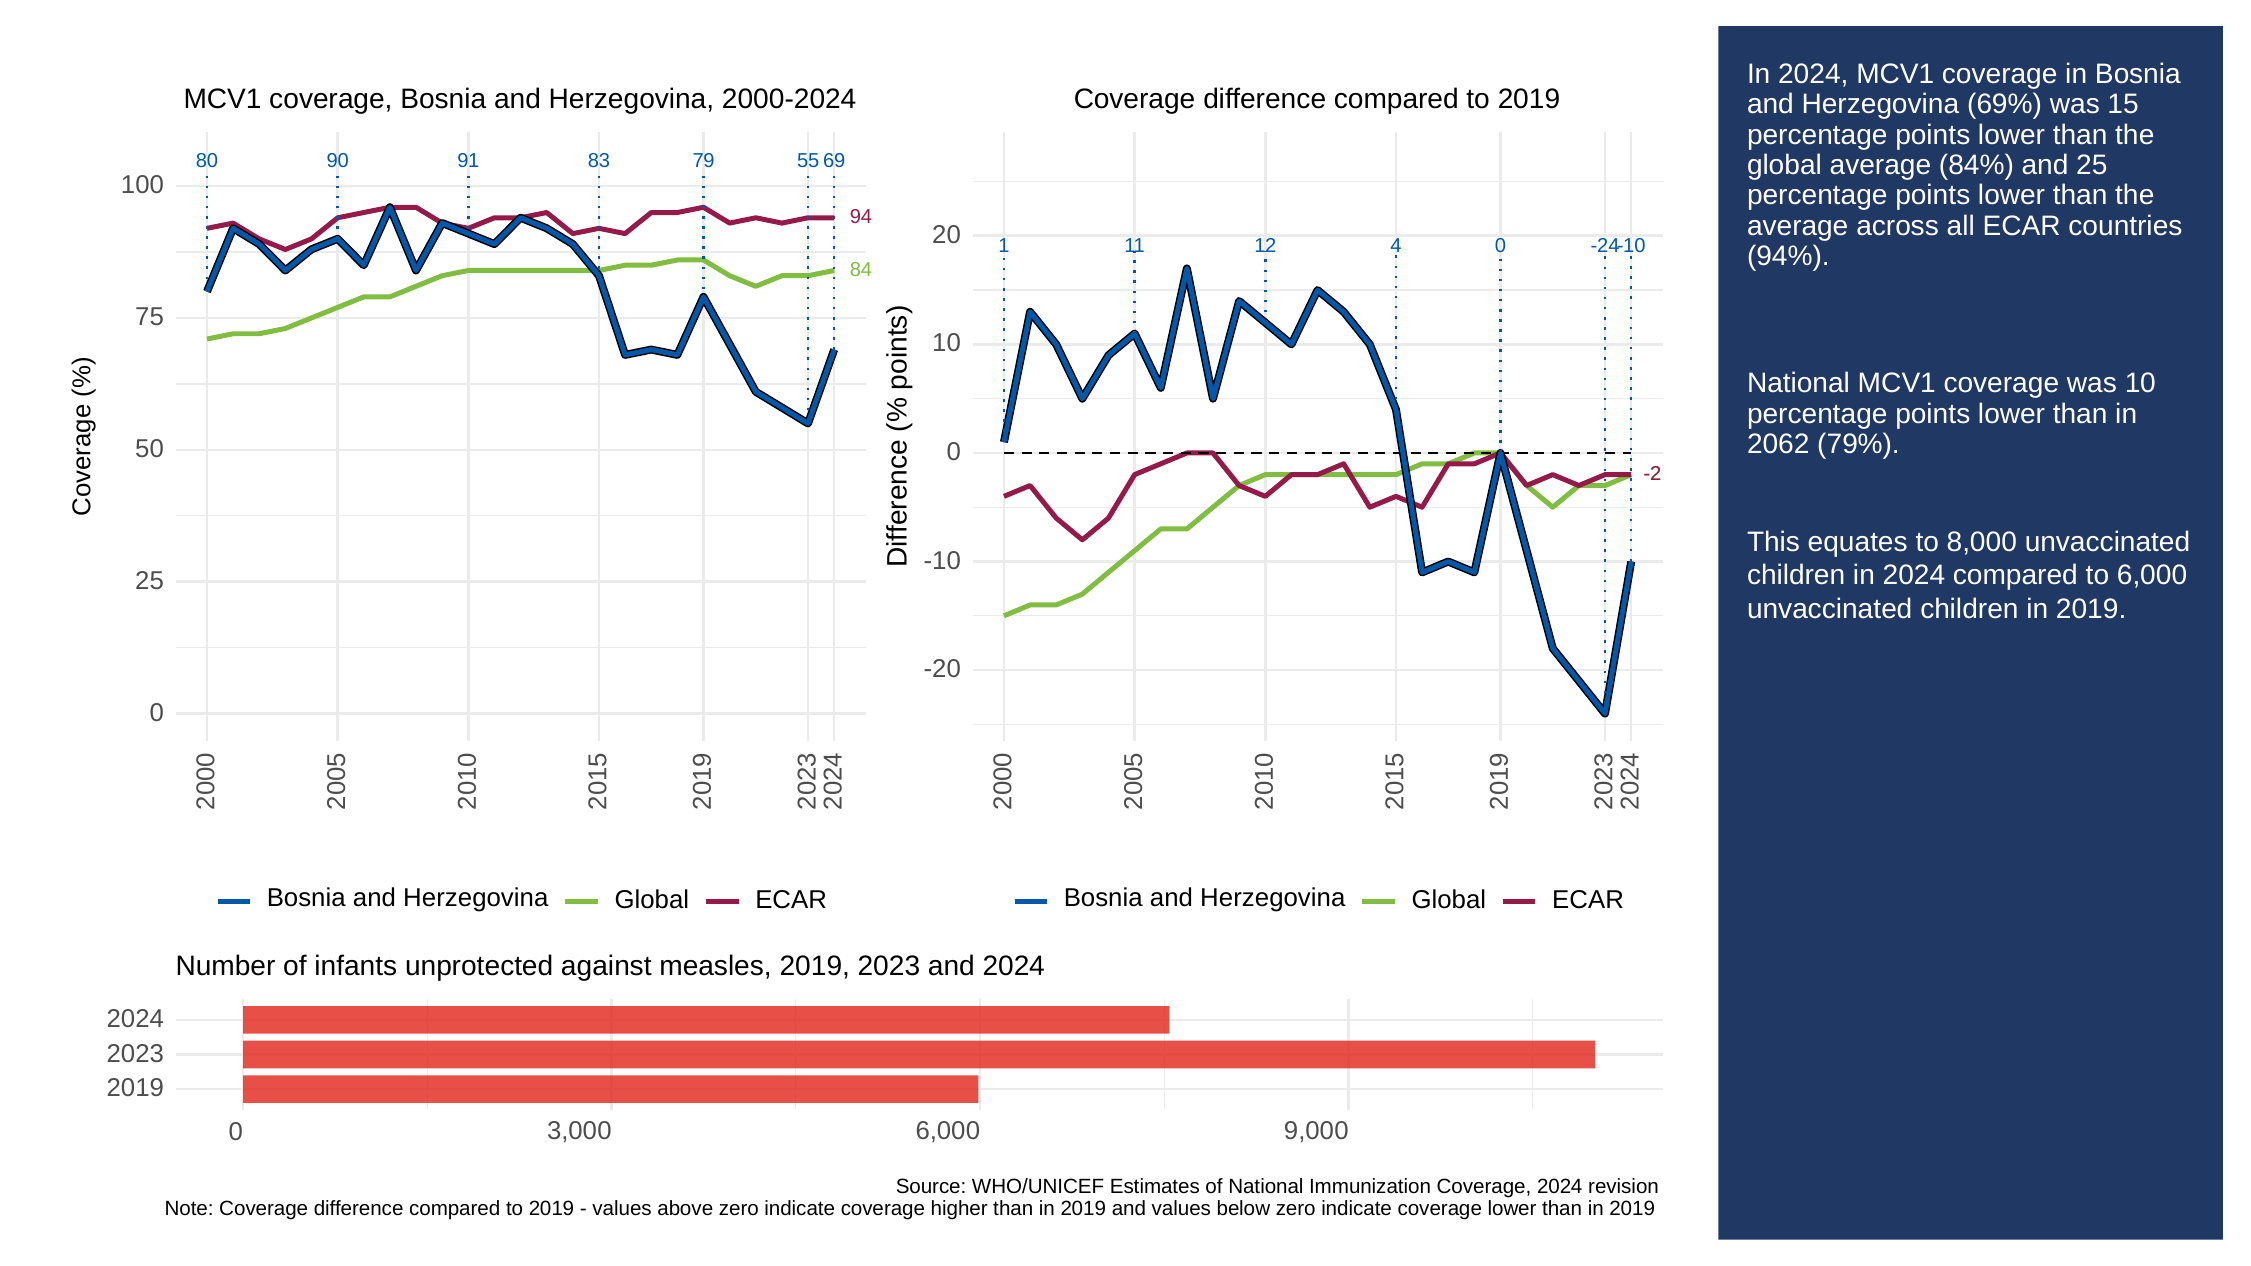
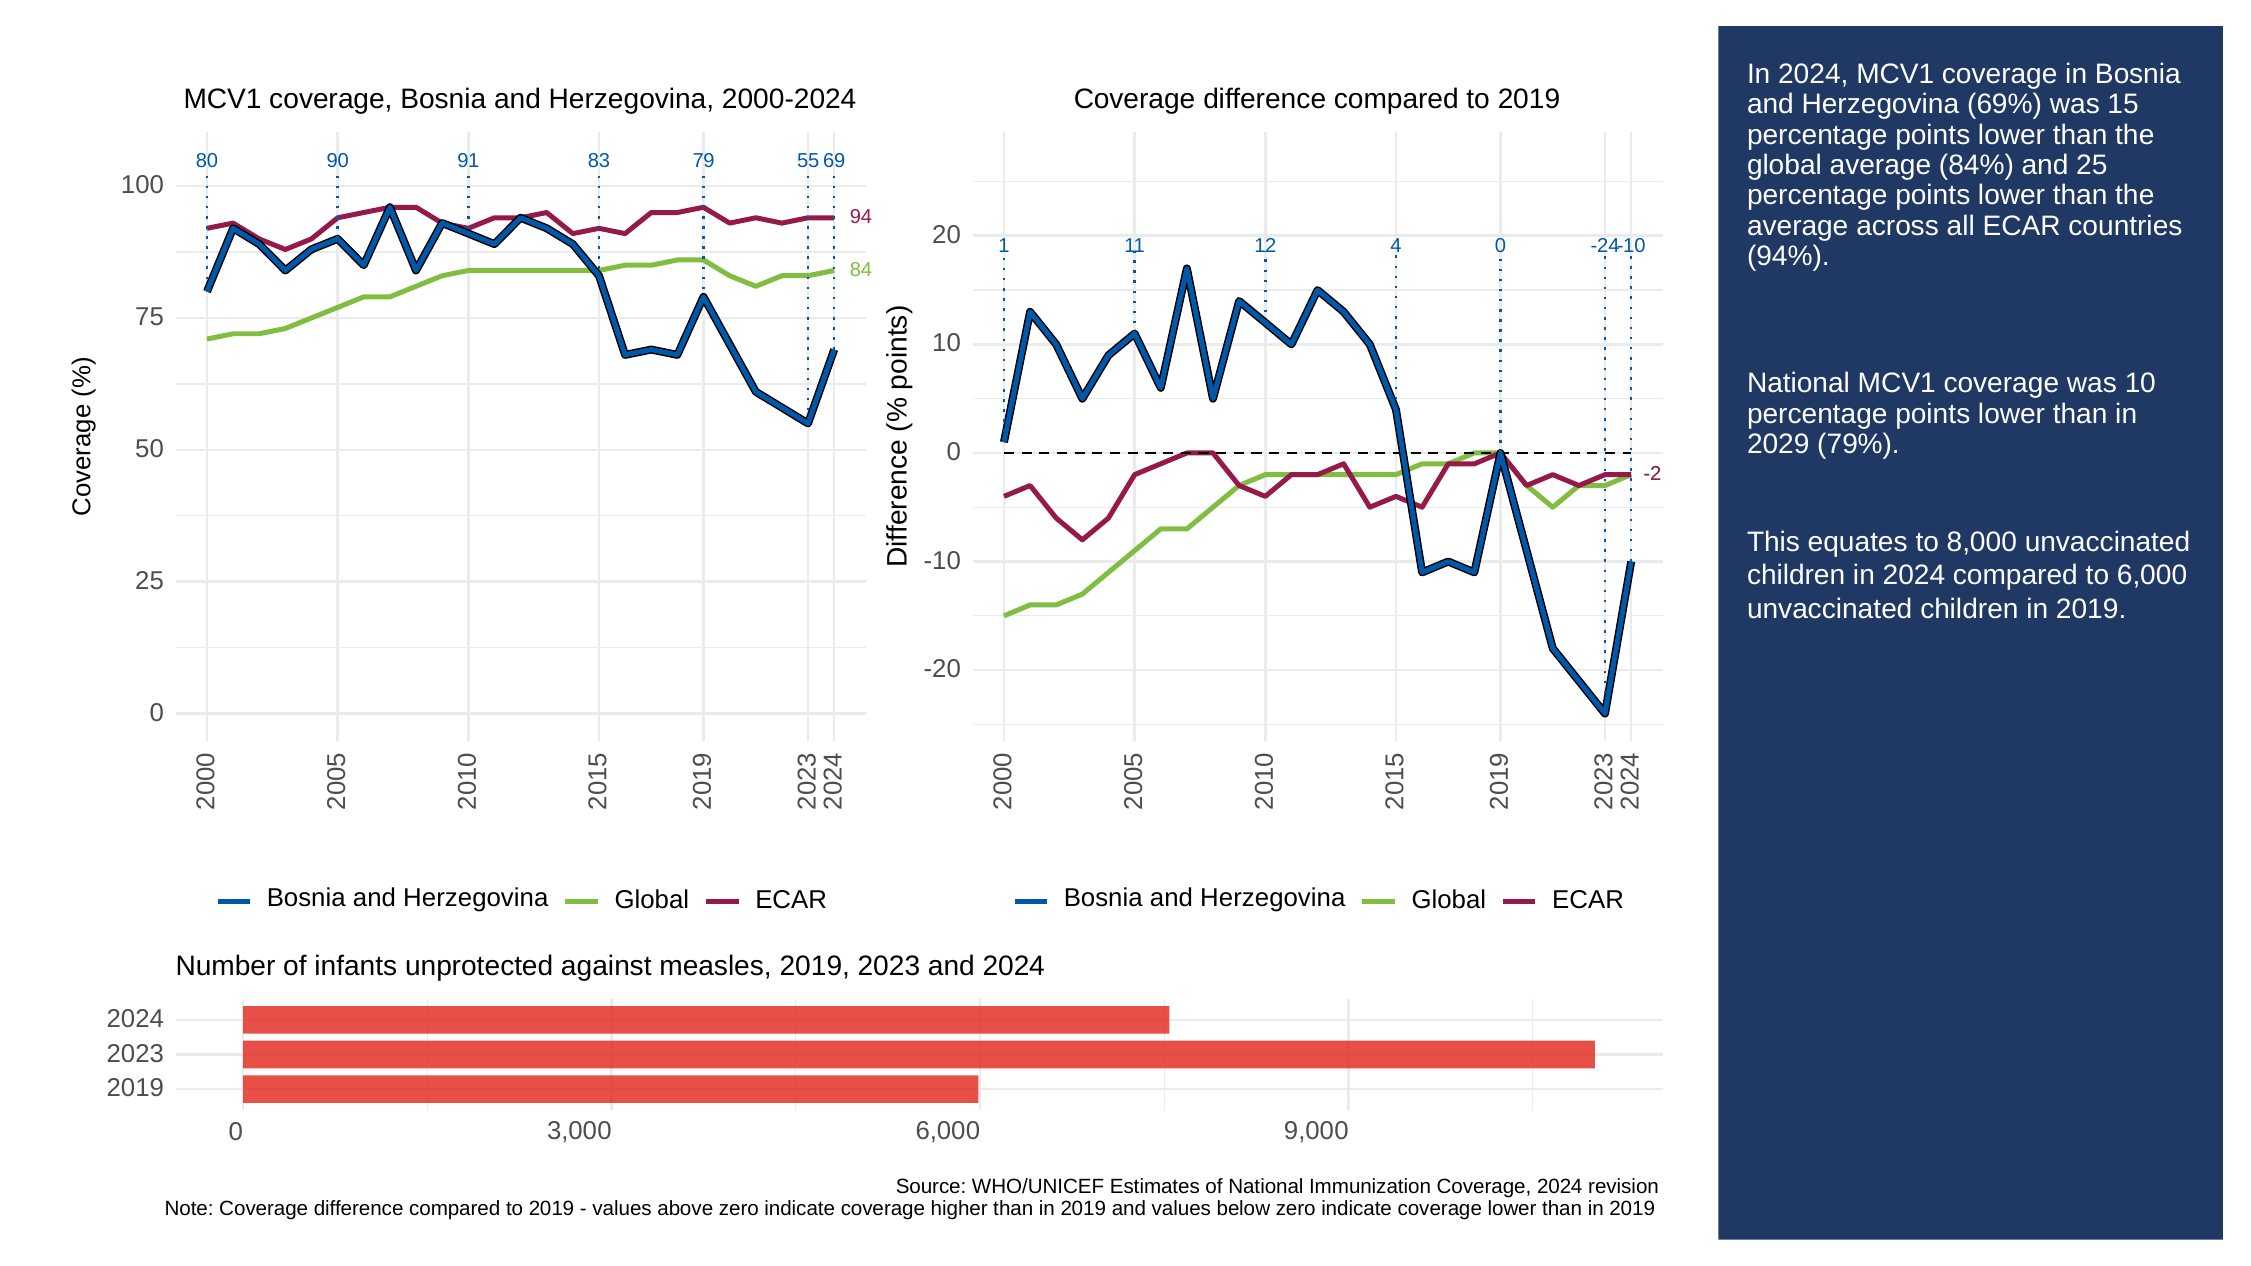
2062: 2062 -> 2029 (1778, 444)
